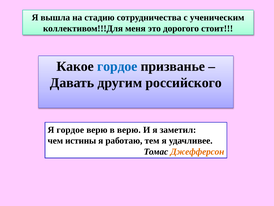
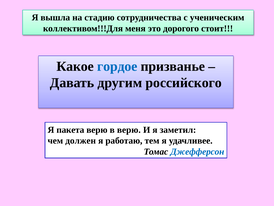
Я гордое: гордое -> пакета (70, 129)
истины: истины -> должен (81, 140)
Джефферсон colour: orange -> blue (197, 151)
